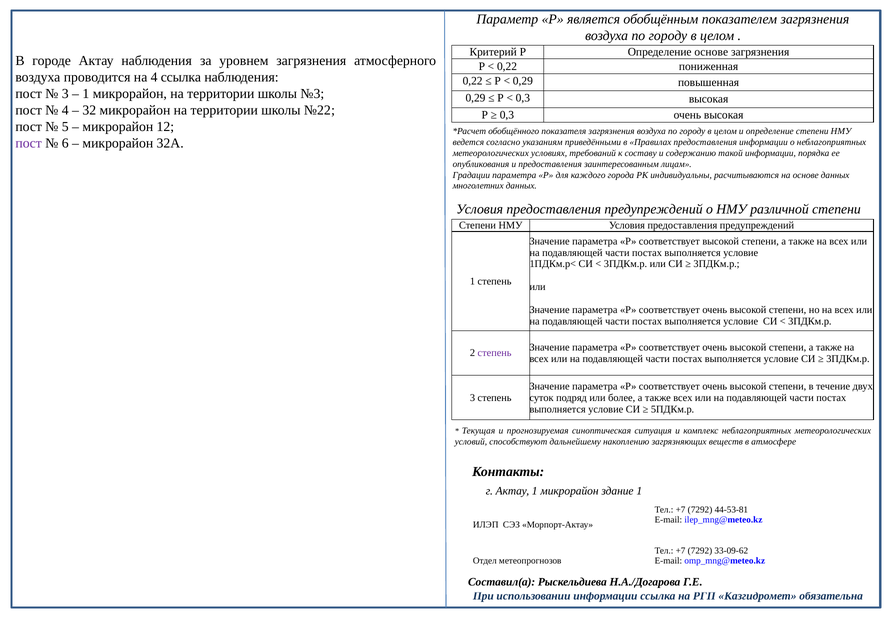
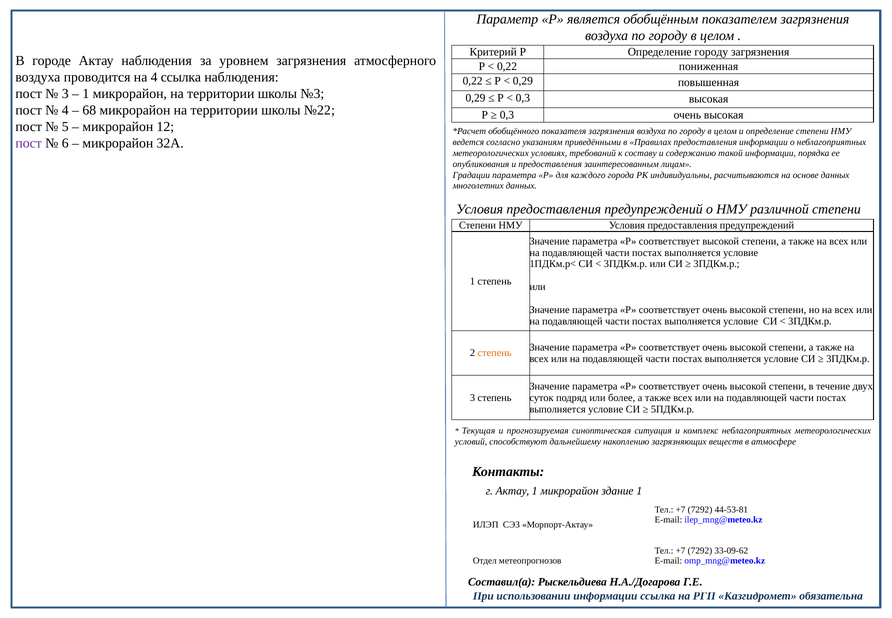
Определение основе: основе -> городу (711, 52)
32: 32 -> 68 (89, 110)
степень colour: purple -> orange (495, 353)
